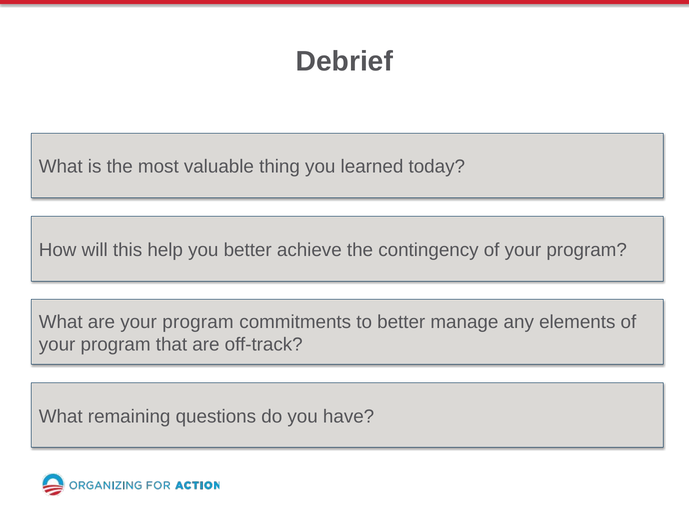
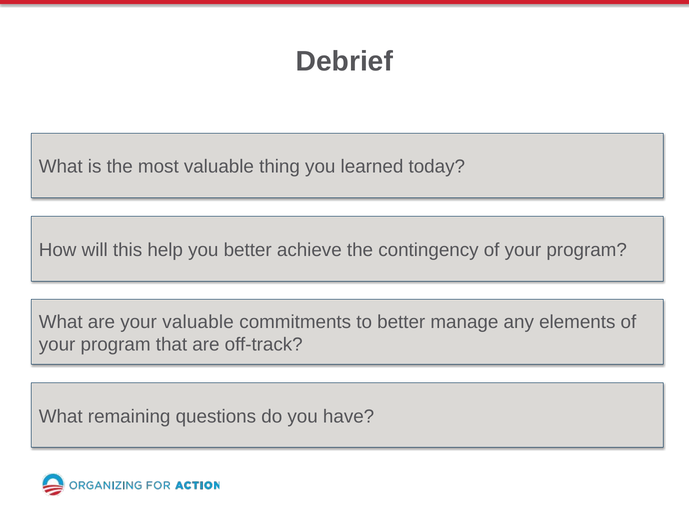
are your program: program -> valuable (198, 322)
